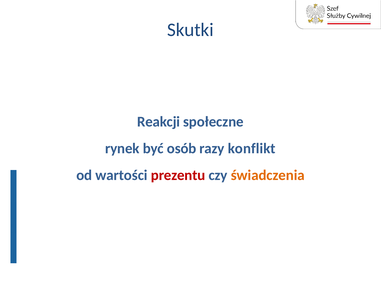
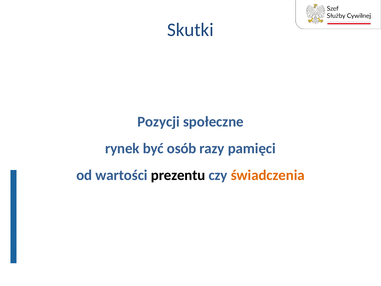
Reakcji: Reakcji -> Pozycji (159, 122)
konflikt: konflikt -> pamięci (252, 148)
prezentu colour: red -> black (178, 175)
